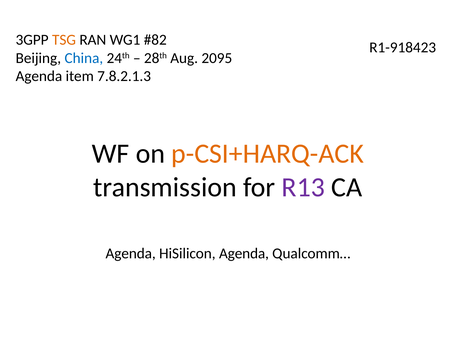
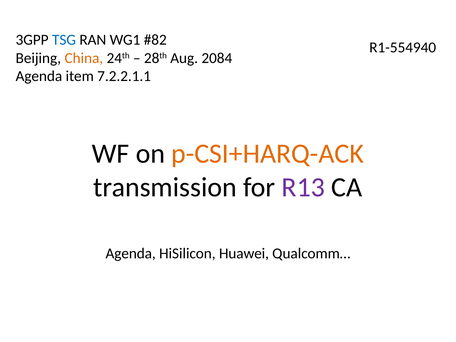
TSG colour: orange -> blue (64, 40)
R1-918423: R1-918423 -> R1-554940 (403, 47)
China colour: blue -> orange (84, 58)
2095: 2095 -> 2084 (217, 58)
7.8.2.1.3: 7.8.2.1.3 -> 7.2.2.1.1 (124, 76)
HiSilicon Agenda: Agenda -> Huawei (244, 253)
